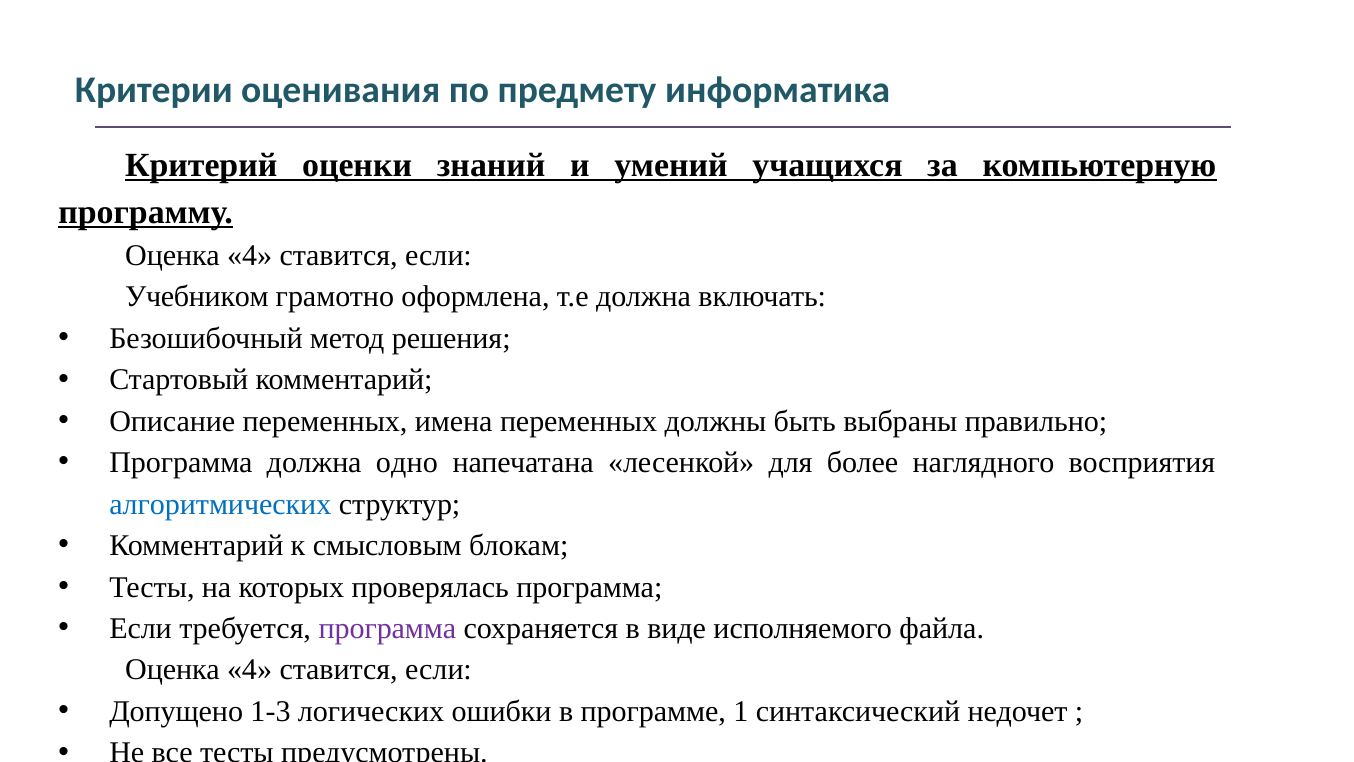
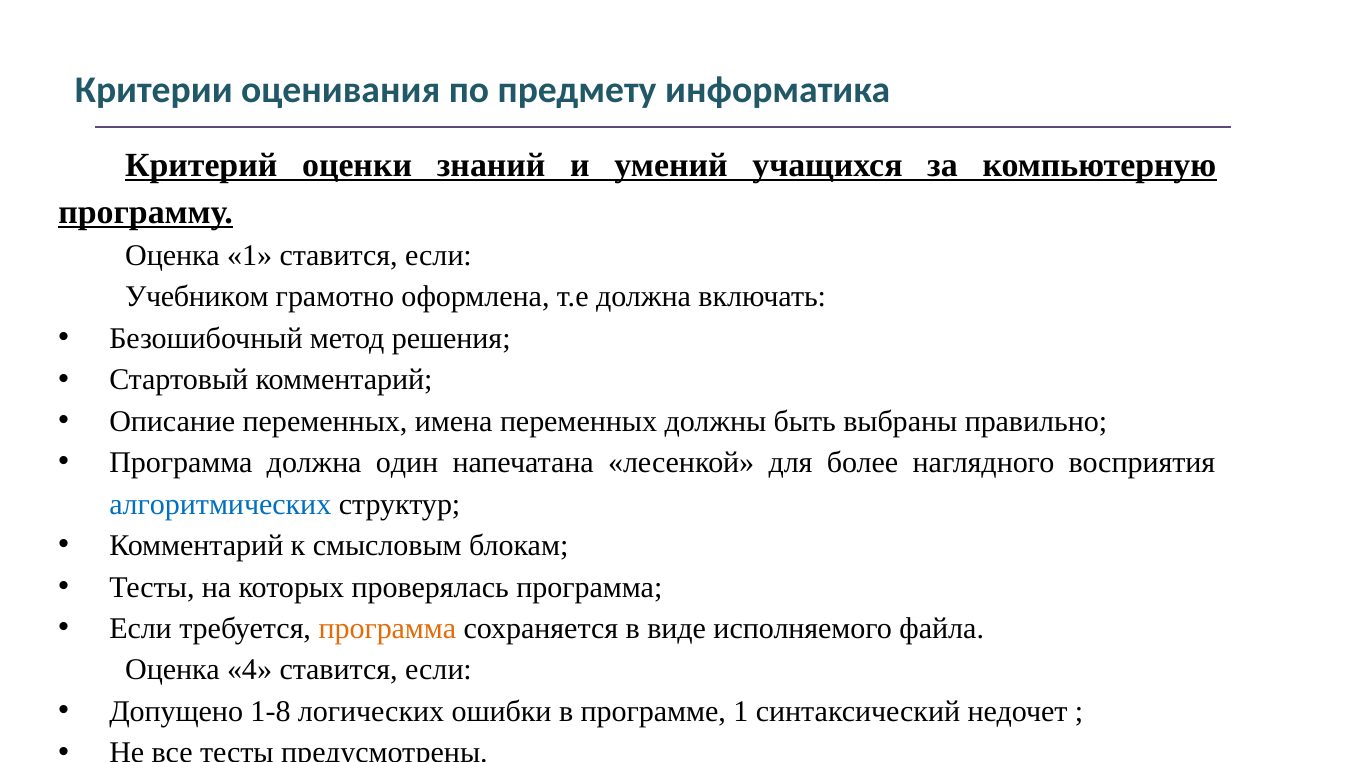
4: 4 -> 1 (250, 256)
одно: одно -> один (407, 463)
программа colour: purple -> orange (387, 629)
1-3: 1-3 -> 1-8 (271, 712)
